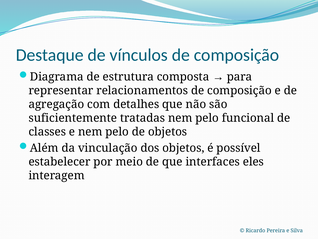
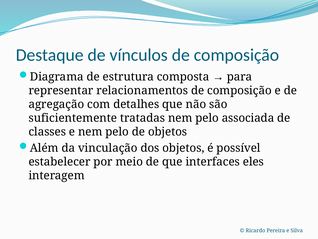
funcional: funcional -> associada (248, 118)
